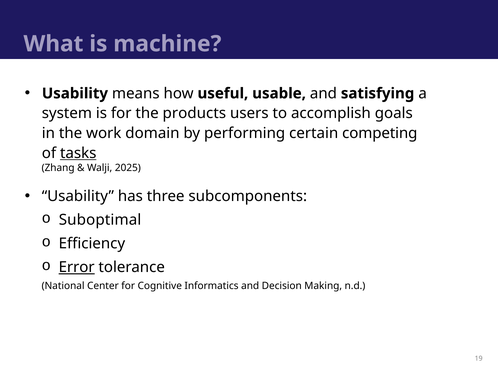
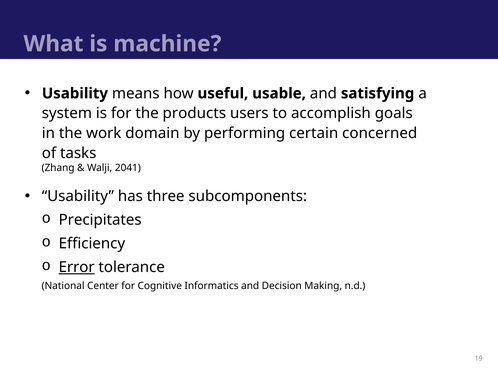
competing: competing -> concerned (380, 133)
tasks underline: present -> none (78, 153)
2025: 2025 -> 2041 (128, 168)
Suboptimal: Suboptimal -> Precipitates (100, 220)
